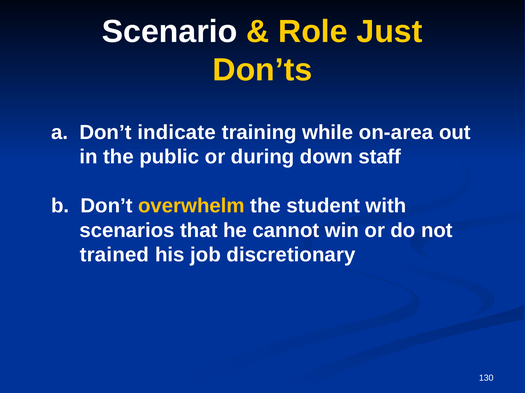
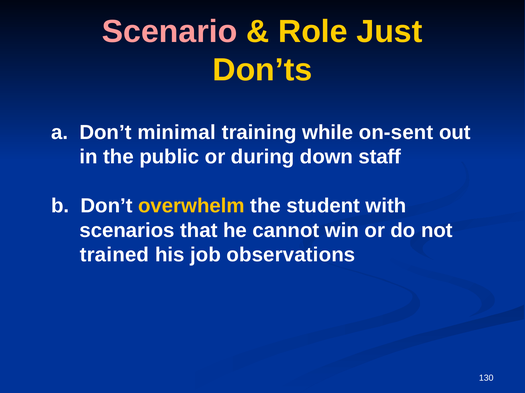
Scenario colour: white -> pink (170, 32)
indicate: indicate -> minimal (177, 133)
on-area: on-area -> on-sent (396, 133)
discretionary: discretionary -> observations (291, 255)
